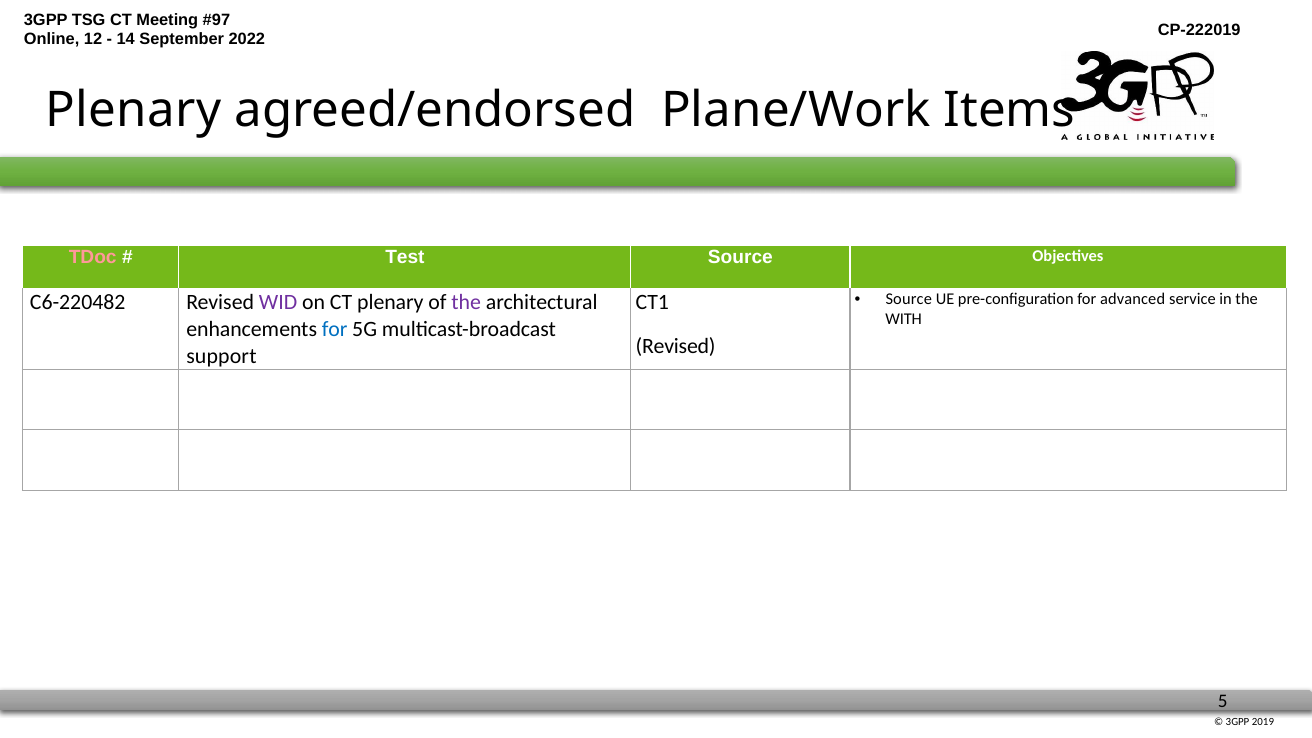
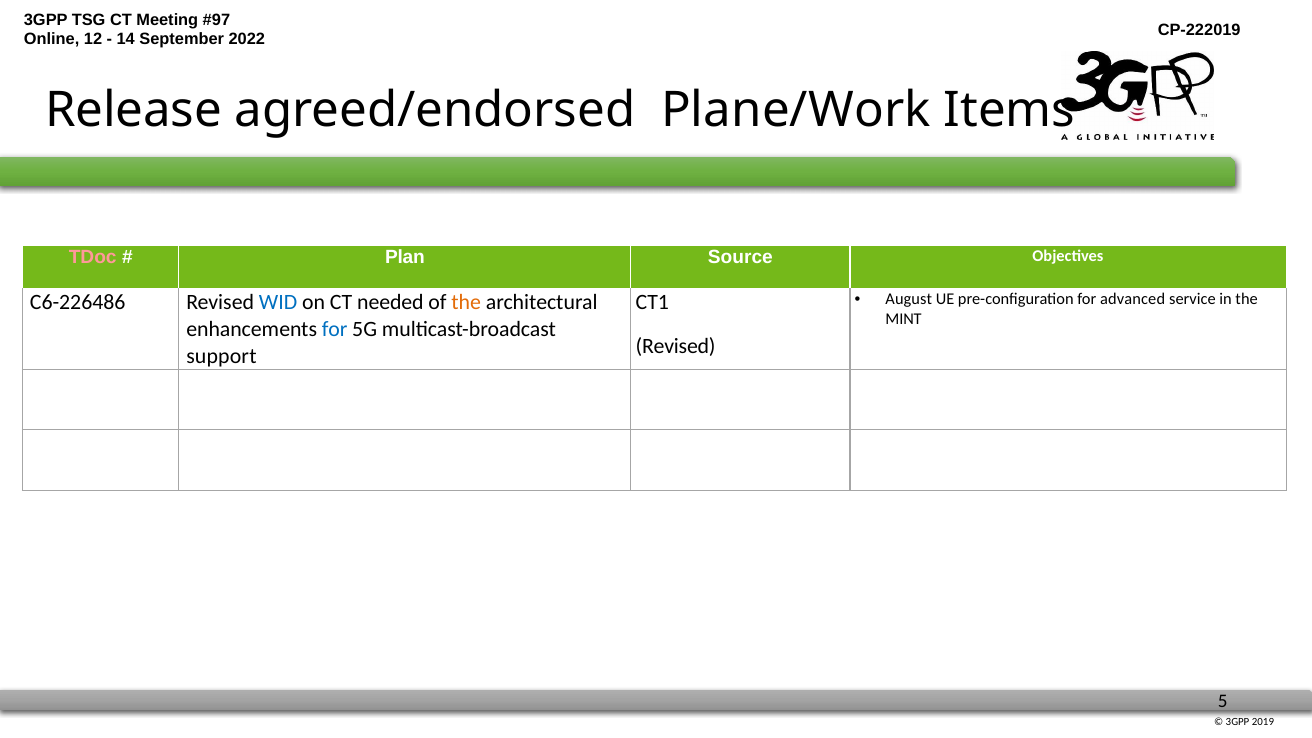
Plenary: Plenary -> Release (134, 110)
Test: Test -> Plan (405, 257)
Source: Source -> August (909, 299)
C6-220482: C6-220482 -> C6-226486 (78, 303)
WID colour: purple -> blue (278, 303)
CT plenary: plenary -> needed (390, 303)
the colour: purple -> orange (466, 303)
WITH: WITH -> MINT (904, 319)
